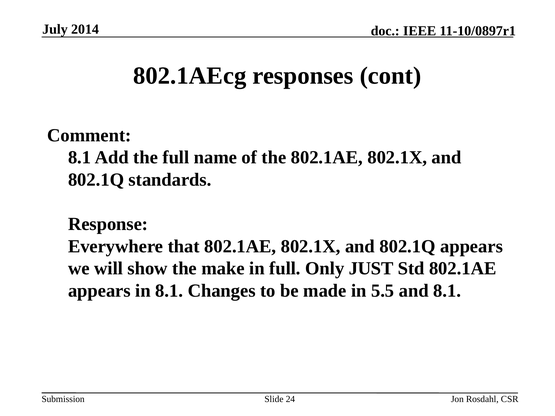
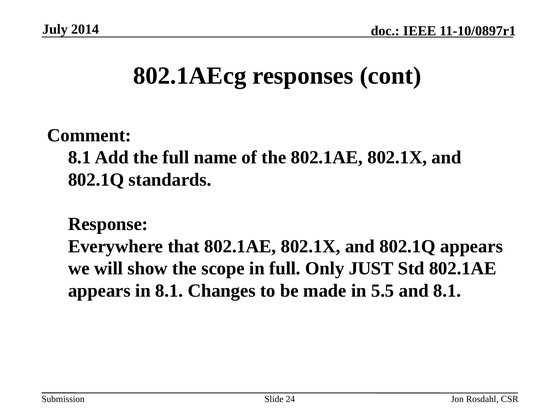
make: make -> scope (223, 269)
